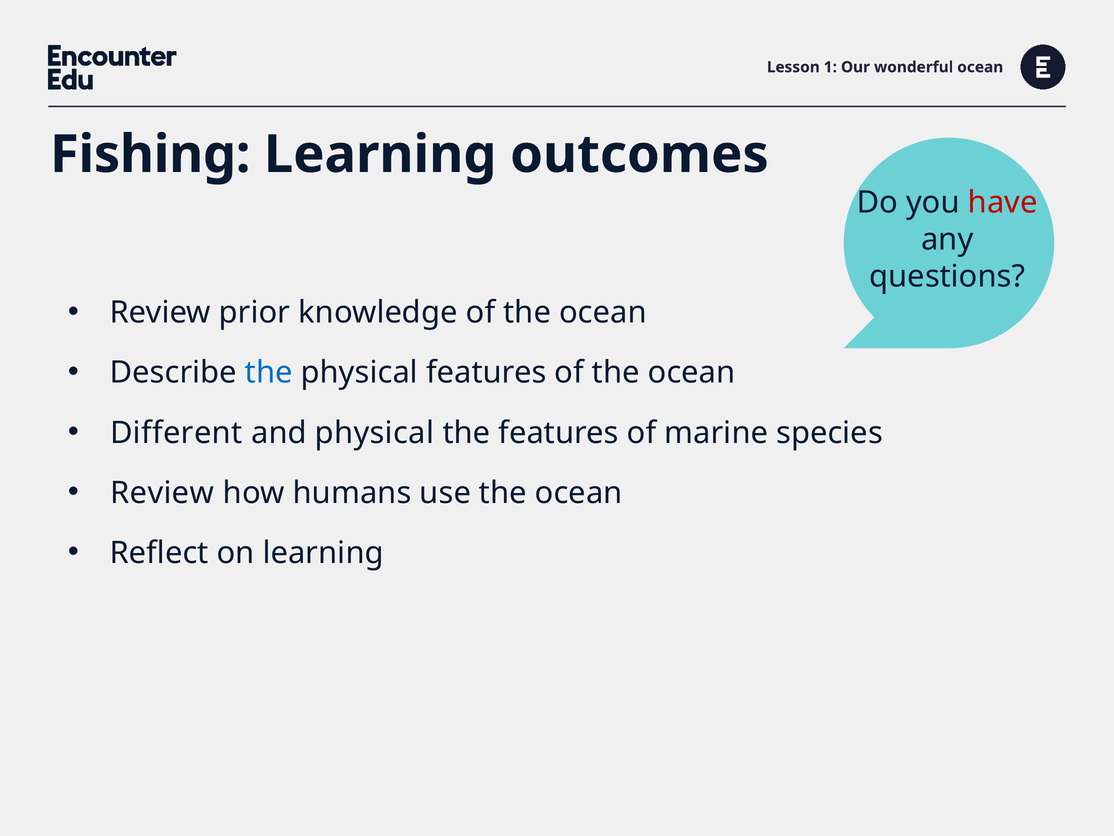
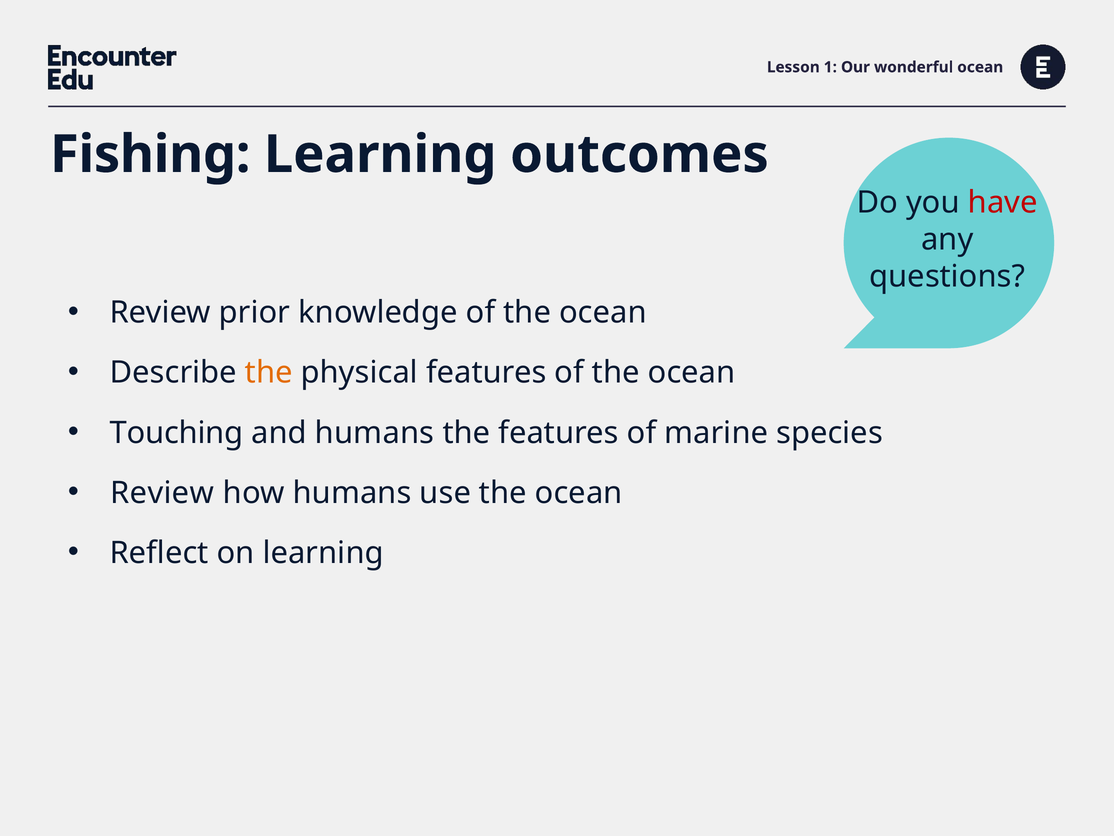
the colour: blue -> orange (269, 372)
Different: Different -> Touching (177, 433)
and physical: physical -> humans (375, 433)
